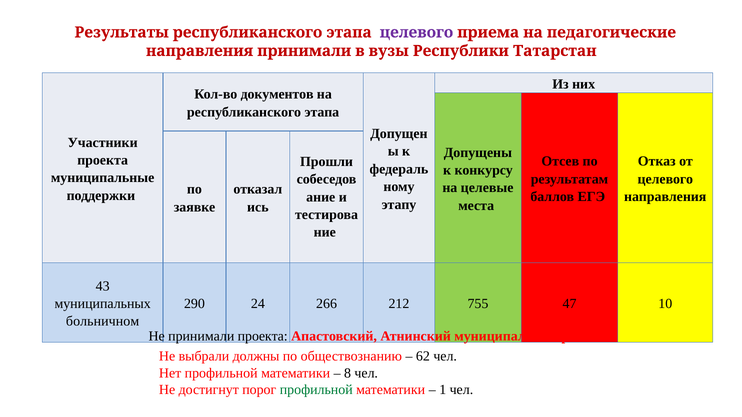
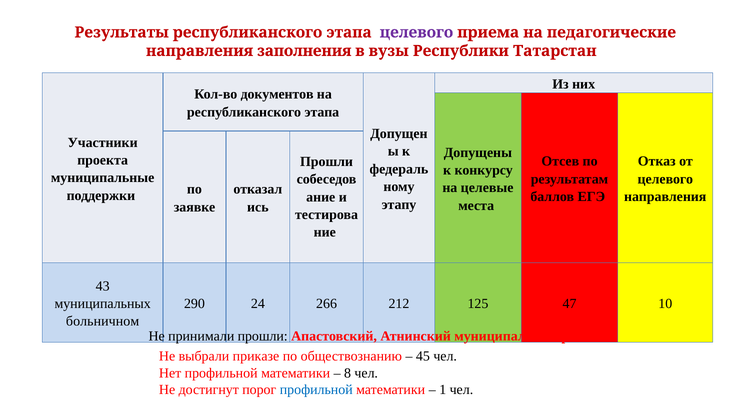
направления принимали: принимали -> заполнения (304, 51)
755: 755 -> 125 (478, 304)
принимали проекта: проекта -> прошли (263, 336)
должны: должны -> приказе (256, 357)
62: 62 -> 45 (423, 357)
профильной colour: green -> blue (316, 390)
